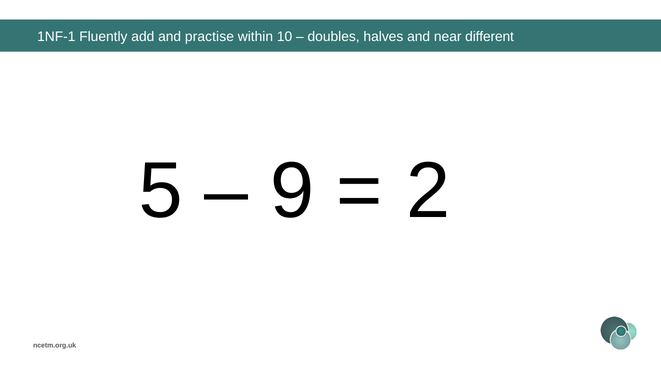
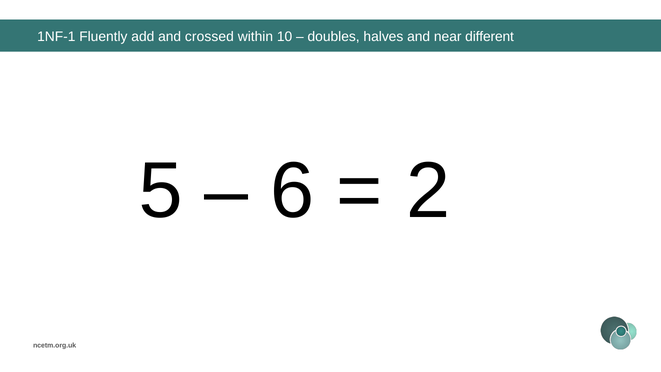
practise: practise -> crossed (209, 37)
9: 9 -> 6 (292, 191)
